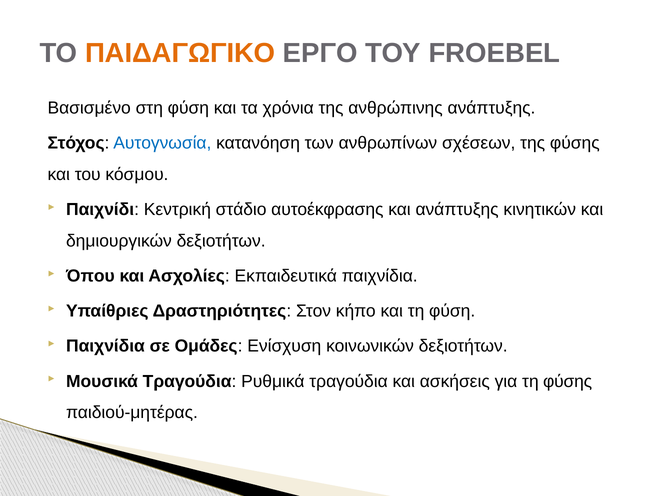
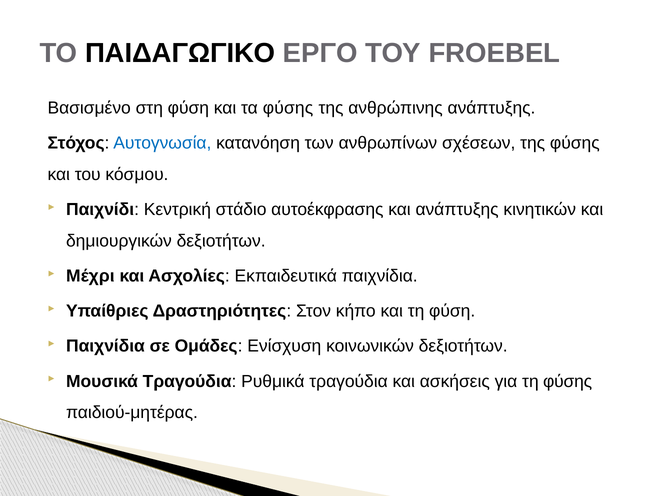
ΠΑΙΔΑΓΩΓΙΚΟ colour: orange -> black (180, 53)
τα χρόνια: χρόνια -> φύσης (288, 108)
Όπου: Όπου -> Μέχρι (90, 276)
